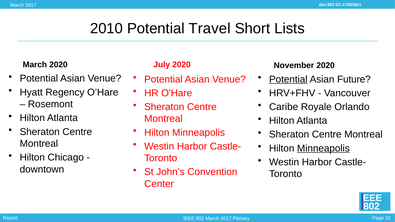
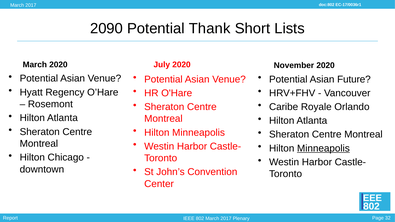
2010: 2010 -> 2090 (106, 28)
Travel: Travel -> Thank (210, 28)
Potential underline: present -> none (288, 79)
